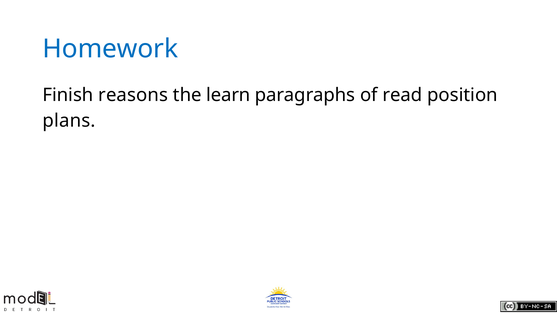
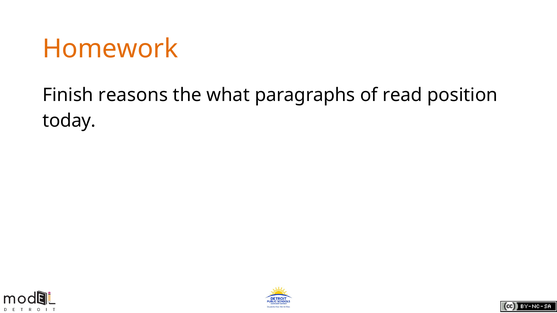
Homework colour: blue -> orange (110, 49)
learn: learn -> what (228, 95)
plans: plans -> today (69, 121)
